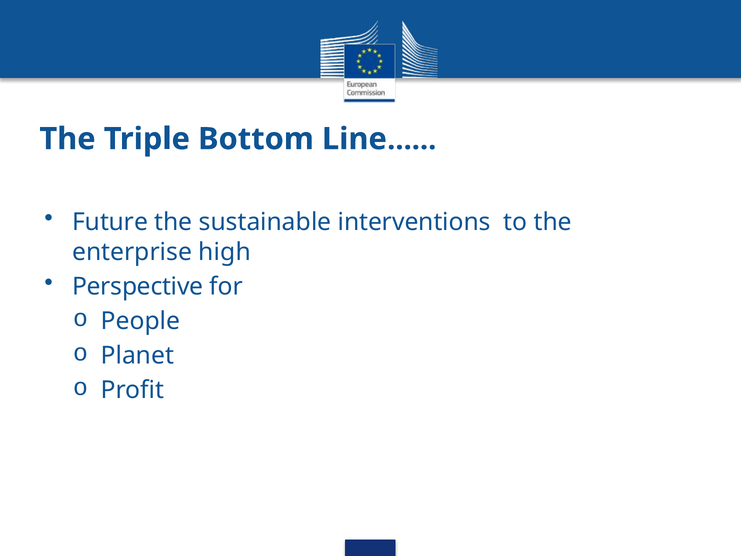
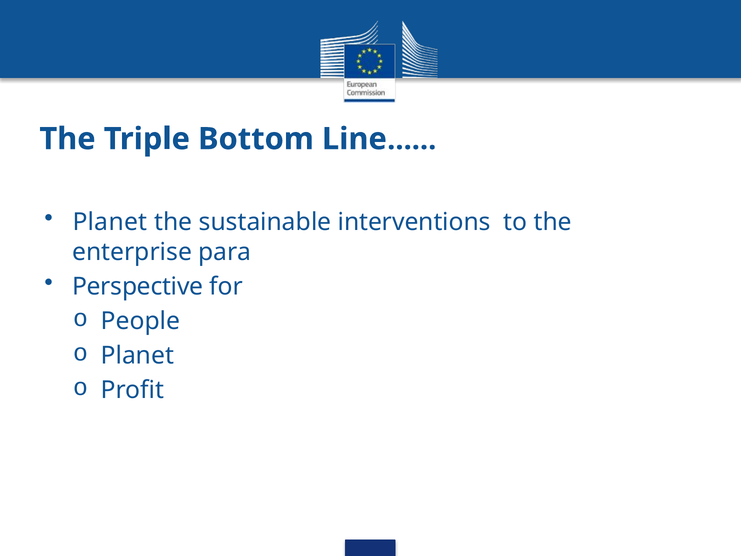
Future: Future -> Planet (110, 222)
high: high -> para (225, 252)
